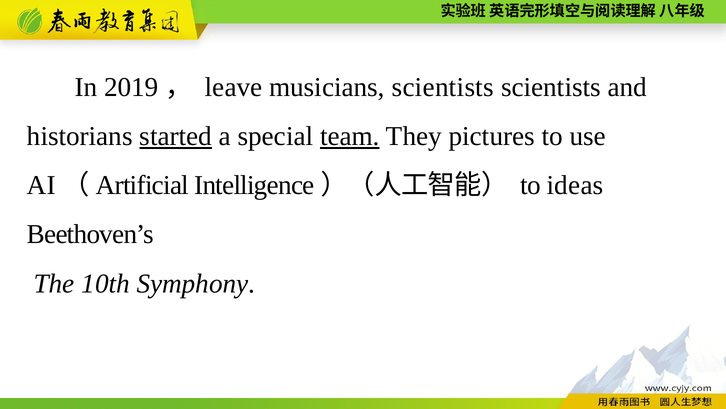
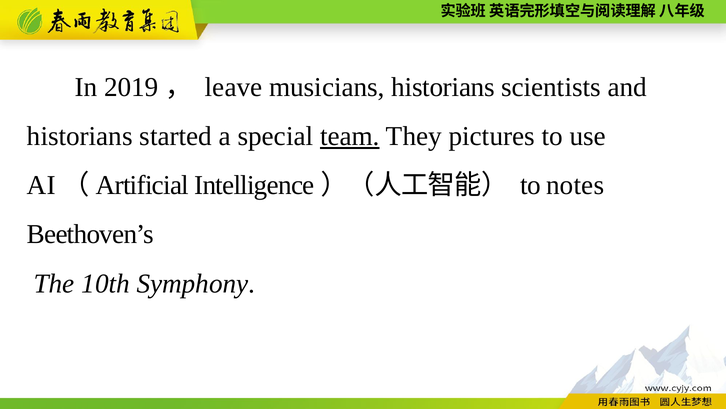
musicians scientists: scientists -> historians (443, 87)
started underline: present -> none (176, 136)
ideas: ideas -> notes (575, 185)
